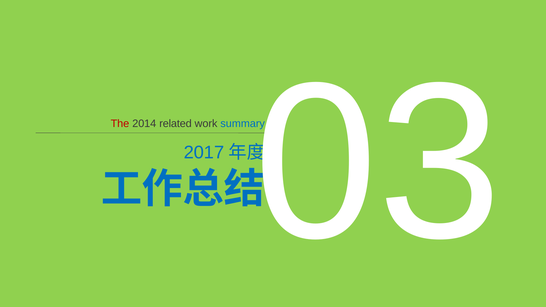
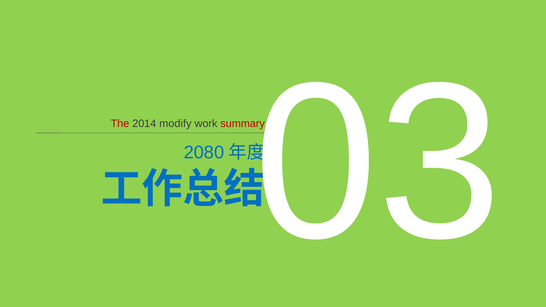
related: related -> modify (175, 124)
summary colour: blue -> red (243, 124)
2017: 2017 -> 2080 (204, 152)
